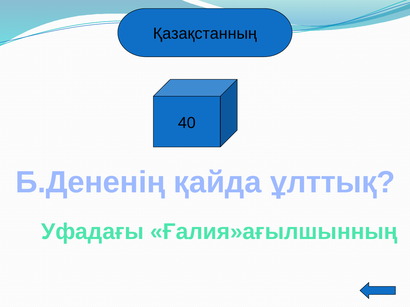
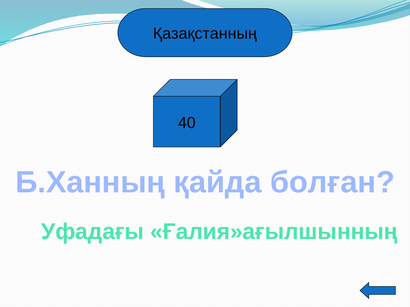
Б.Дененің: Б.Дененің -> Б.Ханның (90, 183)
ұлттық: ұлттық -> болған (333, 183)
